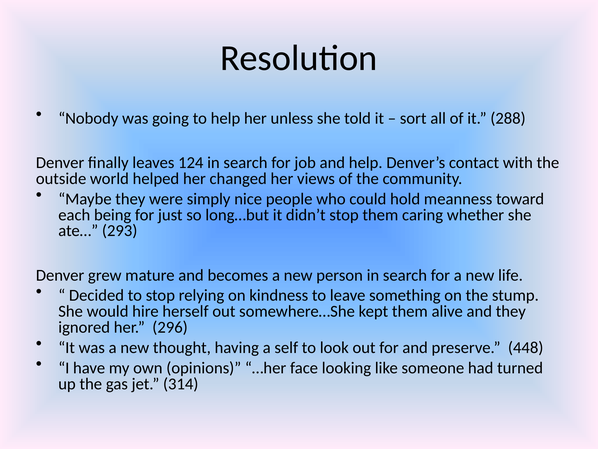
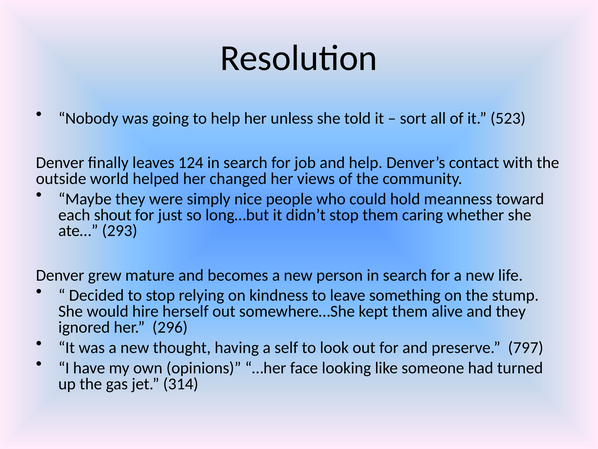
288: 288 -> 523 (508, 118)
being: being -> shout (113, 215)
448: 448 -> 797 (526, 347)
